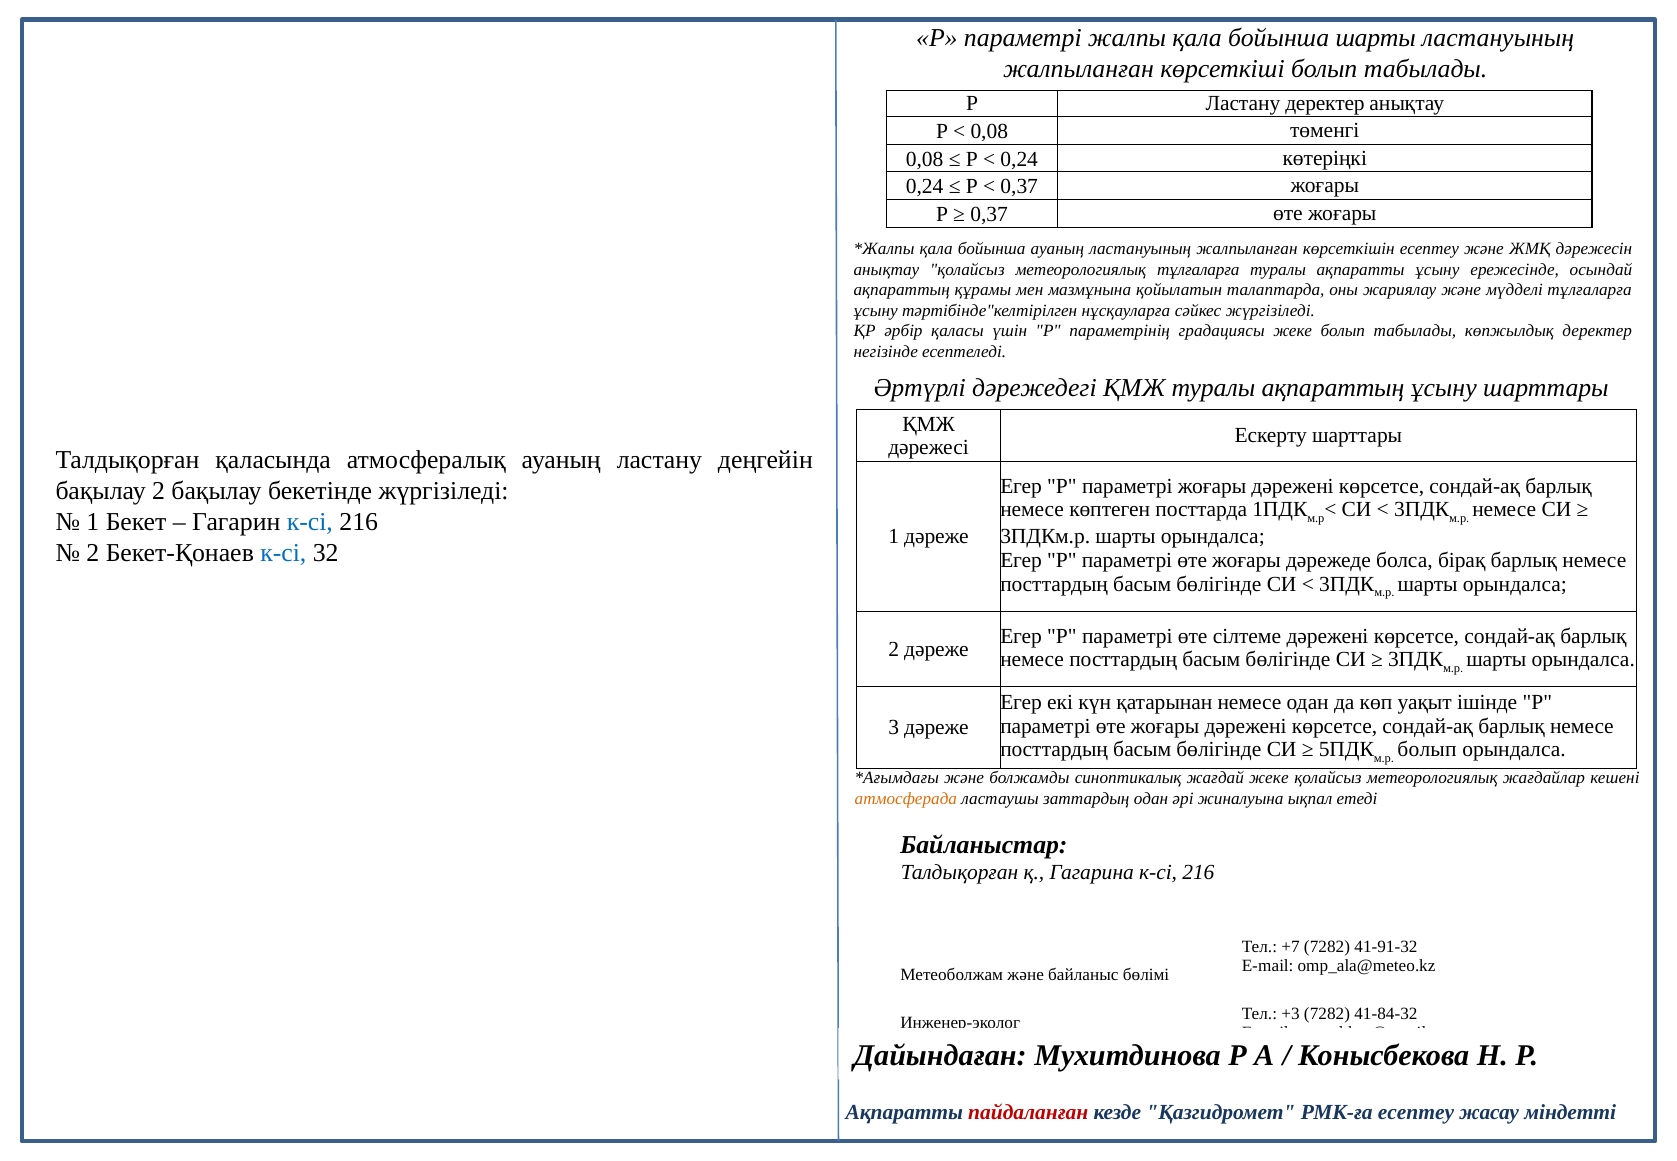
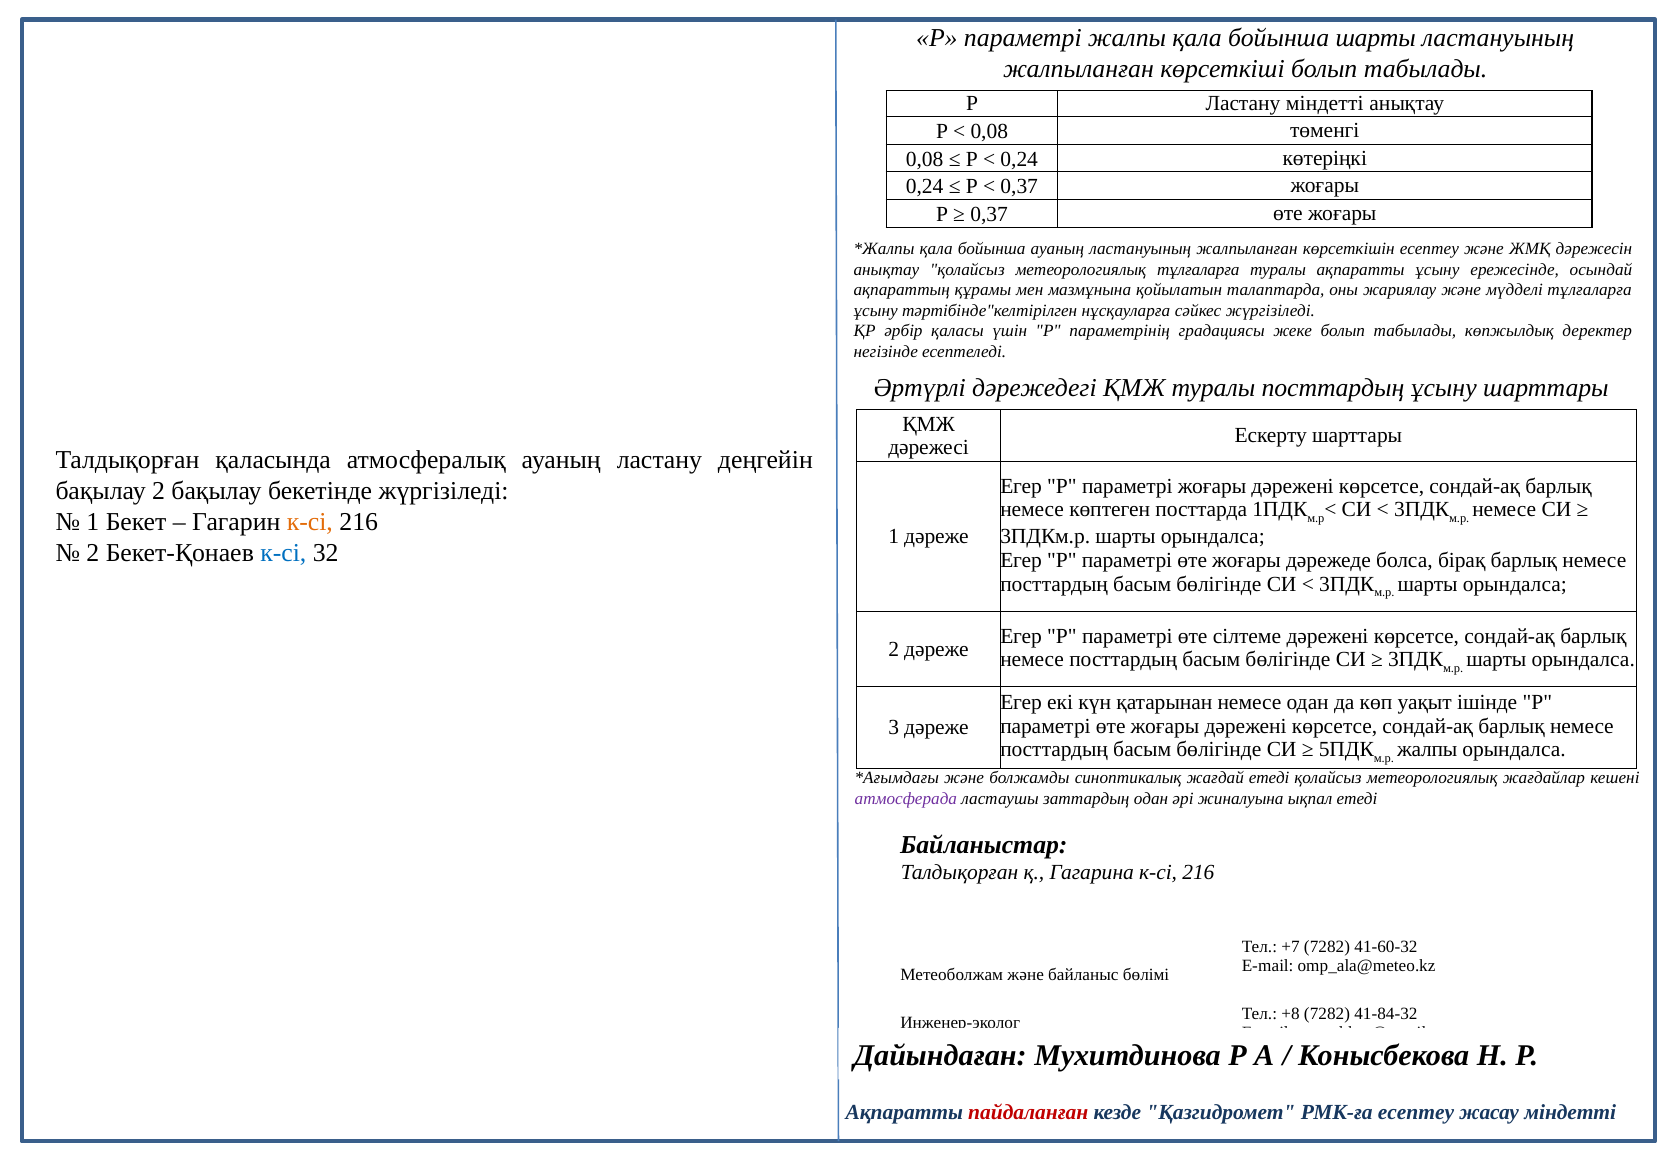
Ластану деректер: деректер -> міндетті (1325, 104)
туралы ақпараттың: ақпараттың -> посттардың (1333, 388)
к-сі colour: blue -> orange (310, 522)
болып: болып -> жалпы (1427, 750)
жағдай жеке: жеке -> етеді (1269, 778)
атмосферада colour: orange -> purple (906, 799)
41-91-32: 41-91-32 -> 41-60-32 (1386, 947)
+3: +3 -> +8 (1290, 1014)
